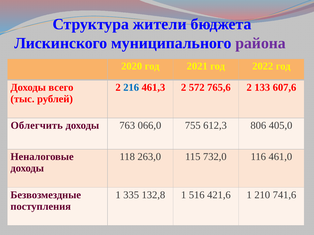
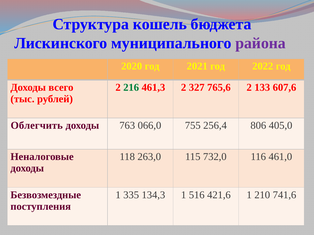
жители: жители -> кошель (160, 24)
216 colour: blue -> green (131, 88)
572: 572 -> 327 (197, 88)
612,3: 612,3 -> 256,4 (215, 126)
132,8: 132,8 -> 134,3 (153, 195)
